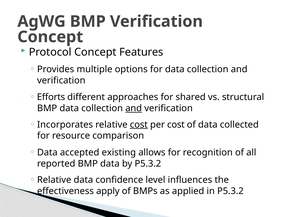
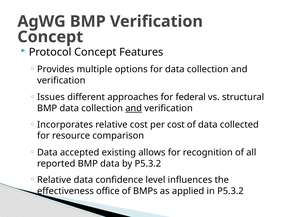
Efforts: Efforts -> Issues (51, 97)
shared: shared -> federal (191, 97)
cost underline: present -> none (139, 125)
apply: apply -> office (108, 191)
